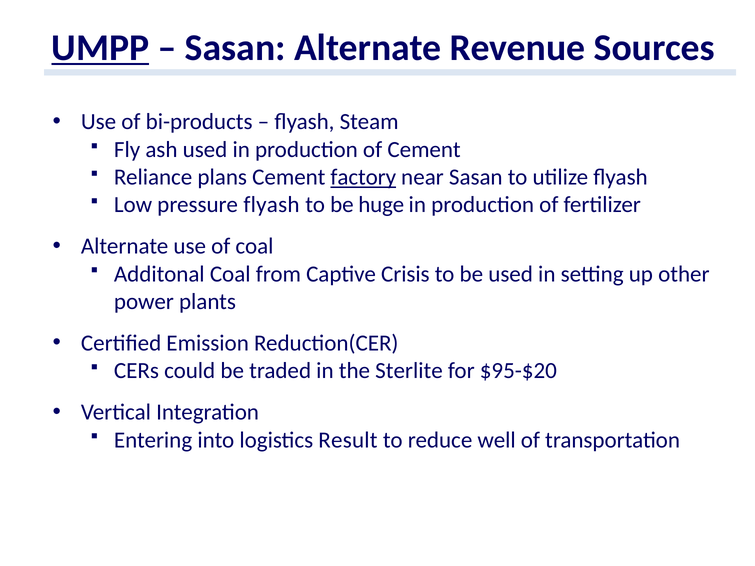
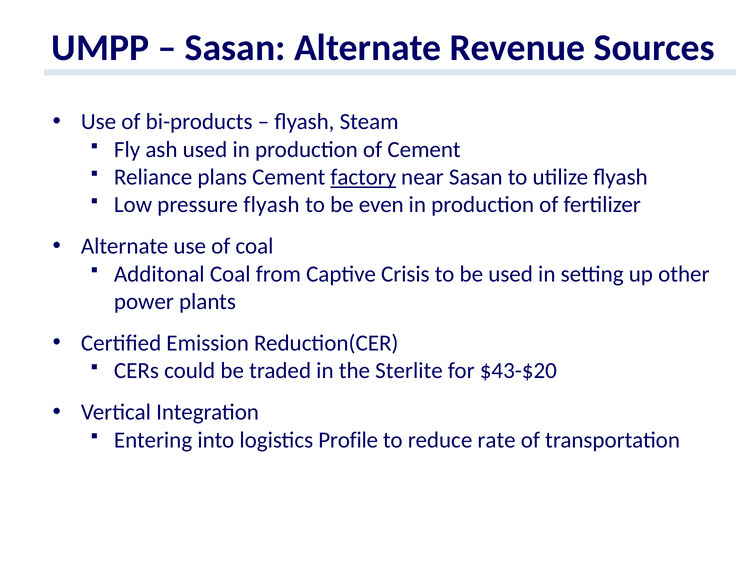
UMPP underline: present -> none (100, 48)
huge: huge -> even (381, 205)
$95-$20: $95-$20 -> $43-$20 (518, 371)
Result: Result -> Profile (348, 440)
well: well -> rate (497, 440)
